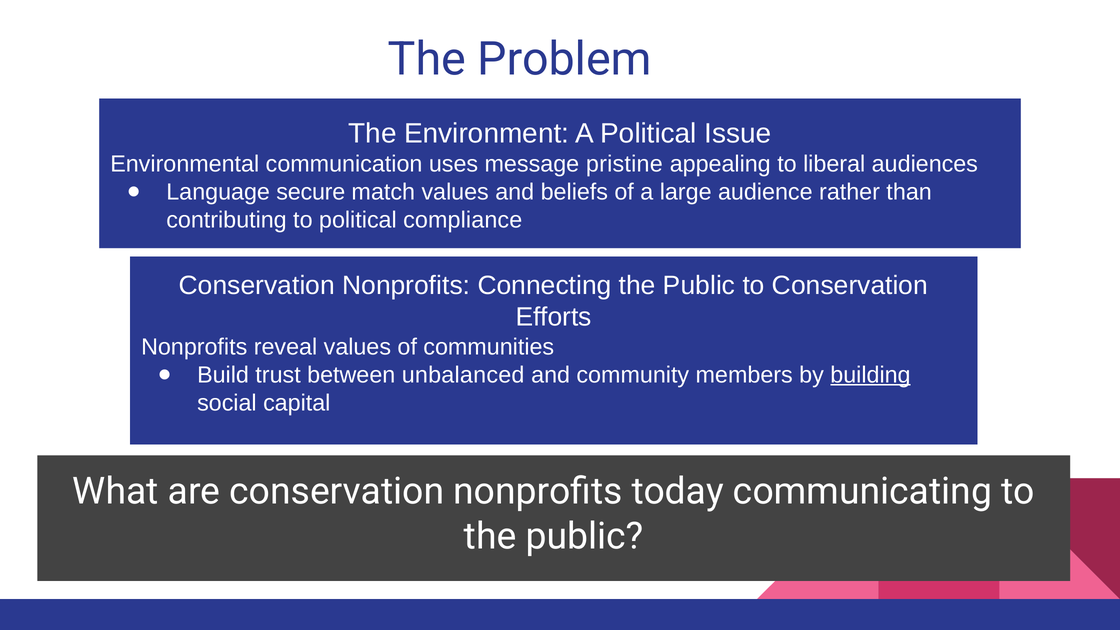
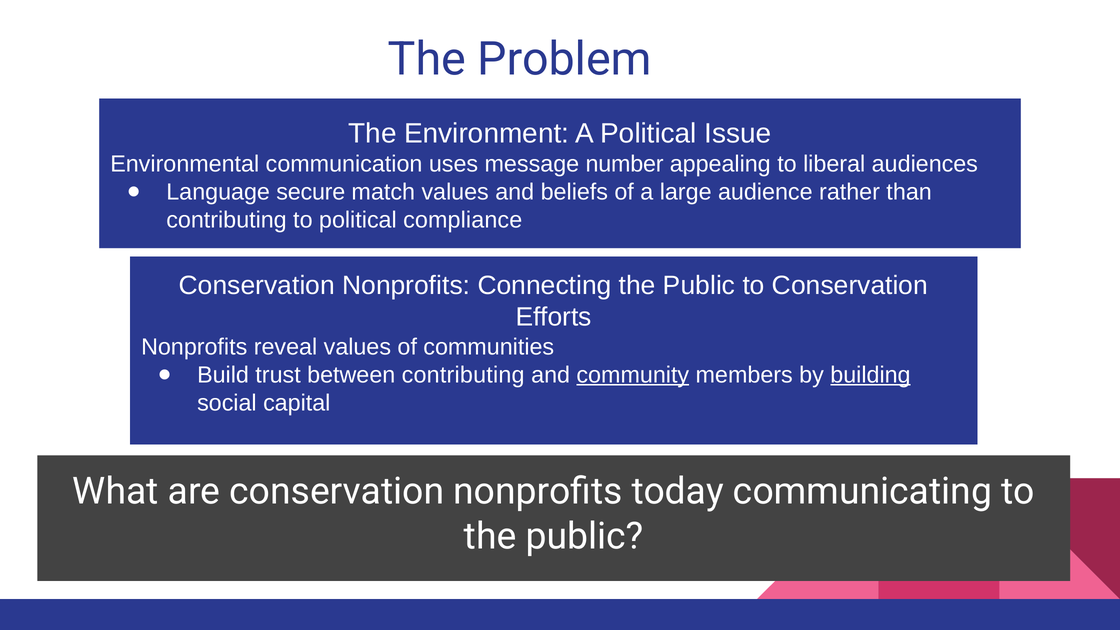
pristine: pristine -> number (625, 164)
between unbalanced: unbalanced -> contributing (463, 375)
community underline: none -> present (633, 375)
